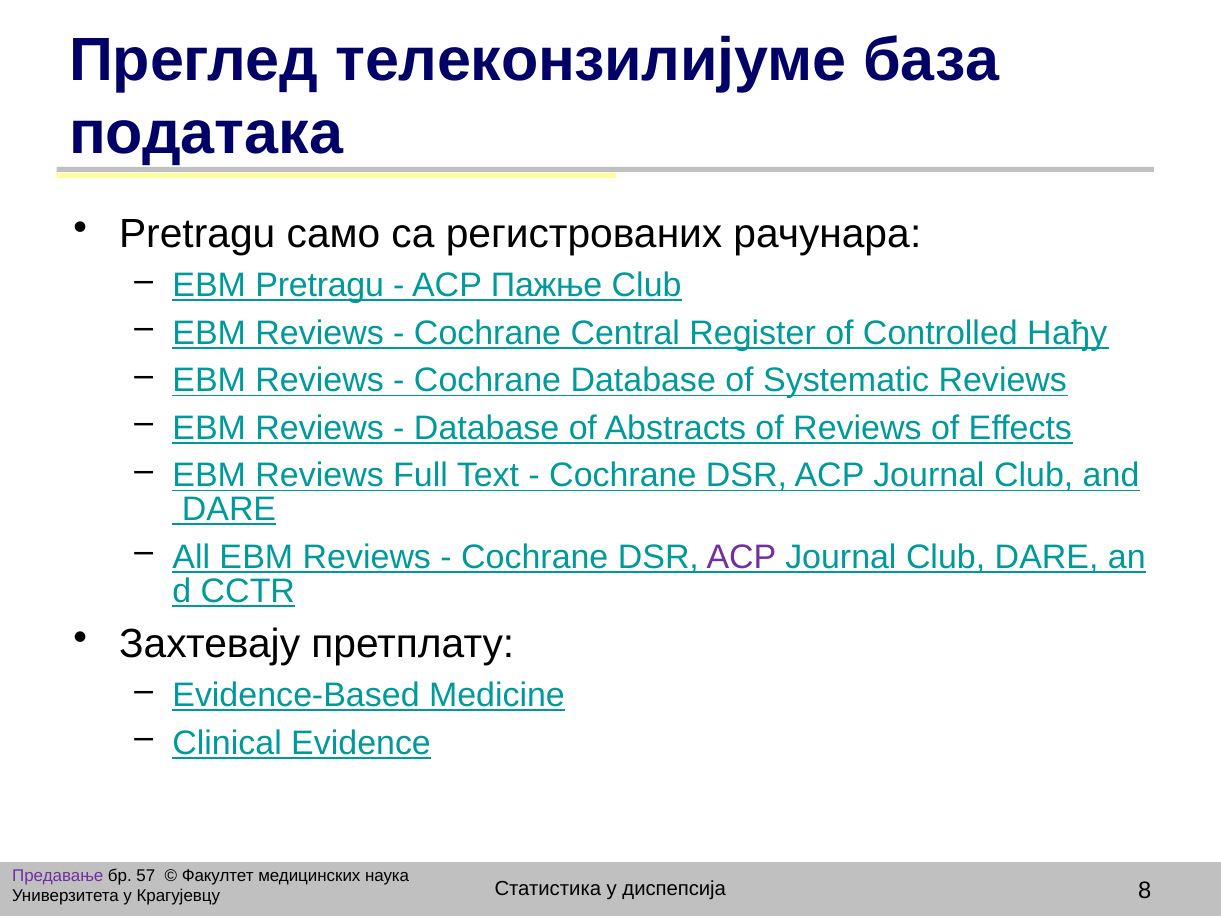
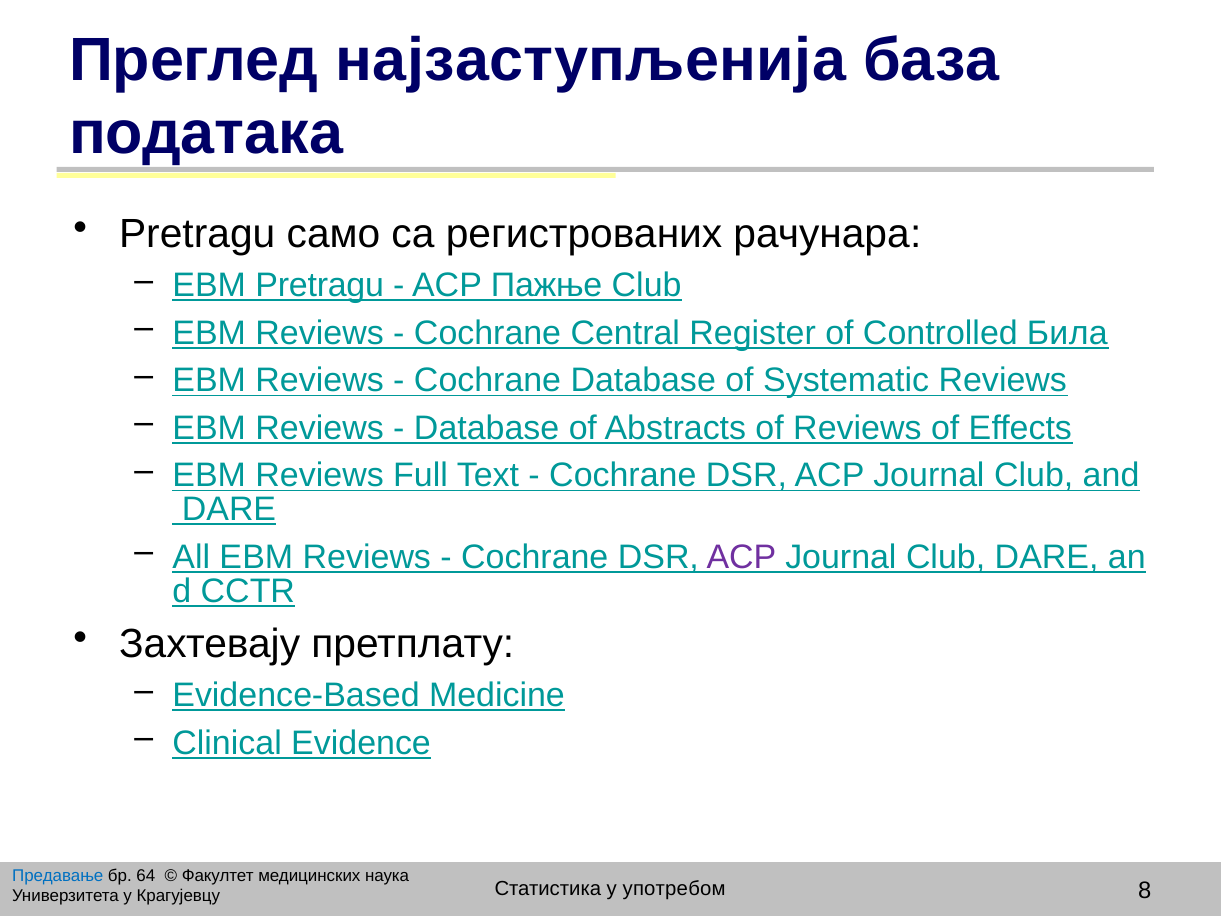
телеконзилијуме: телеконзилијуме -> најзаступљенија (591, 60)
Нађу: Нађу -> Била (1067, 333)
Предавање colour: purple -> blue (58, 875)
57: 57 -> 64 (146, 875)
диспепсија: диспепсија -> употребом (674, 888)
